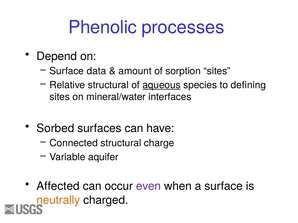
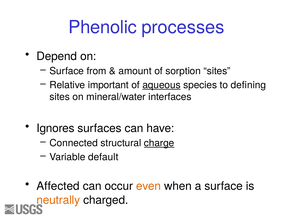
data: data -> from (97, 71)
Relative structural: structural -> important (108, 85)
Sorbed: Sorbed -> Ignores (55, 129)
charge underline: none -> present (159, 143)
aquifer: aquifer -> default (103, 157)
even colour: purple -> orange (149, 187)
